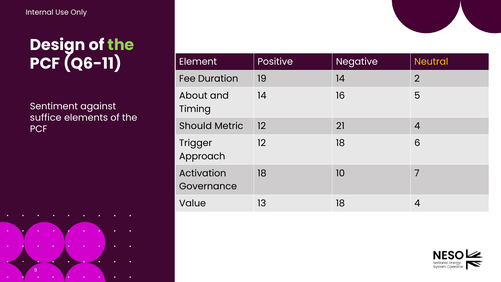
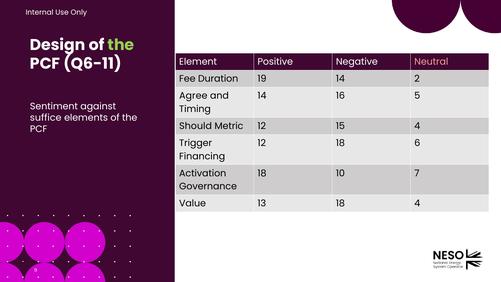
Neutral colour: yellow -> pink (431, 62)
About: About -> Agree (193, 96)
21: 21 -> 15 (340, 126)
Approach: Approach -> Financing (202, 156)
